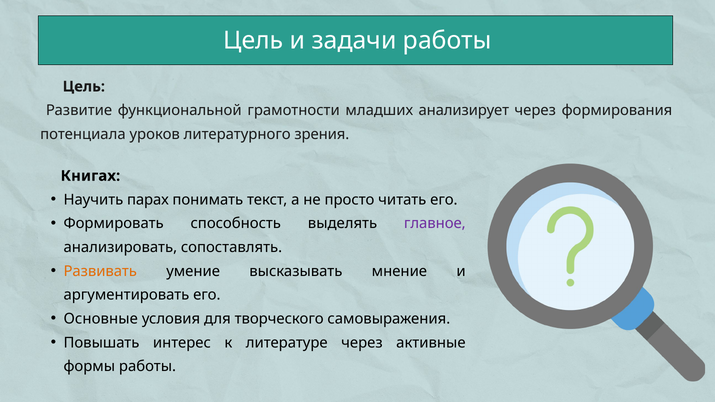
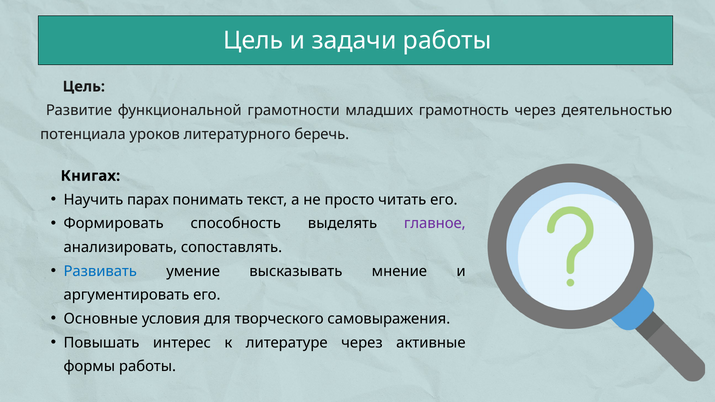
анализирует: анализирует -> грамотность (464, 110)
формирования: формирования -> деятельностью (617, 110)
зрения: зрения -> беречь (322, 134)
Развивать colour: orange -> blue (100, 271)
